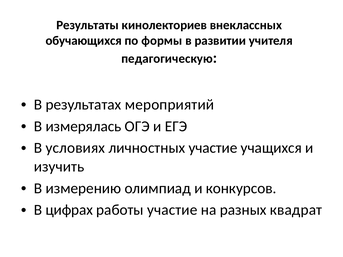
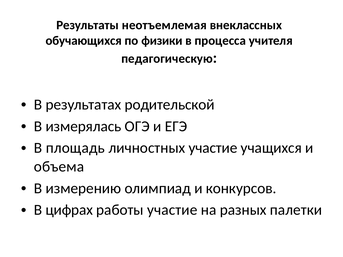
кинолекториев: кинолекториев -> неотъемлемая (164, 25)
формы: формы -> физики (162, 41)
развитии: развитии -> процесса (220, 41)
мероприятий: мероприятий -> родительской (170, 105)
условиях: условиях -> площадь (75, 148)
изучить: изучить -> объема (59, 167)
квадрат: квадрат -> палетки (296, 210)
